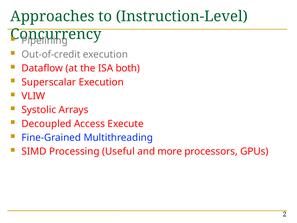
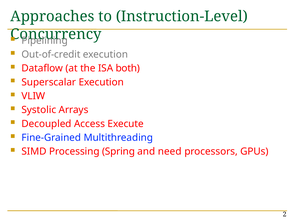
Useful: Useful -> Spring (119, 151)
more: more -> need (170, 151)
